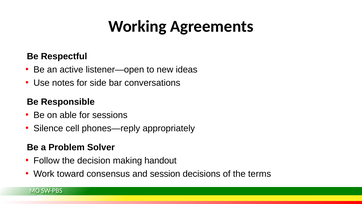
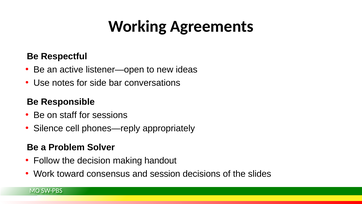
able: able -> staff (68, 115)
terms: terms -> slides (260, 174)
